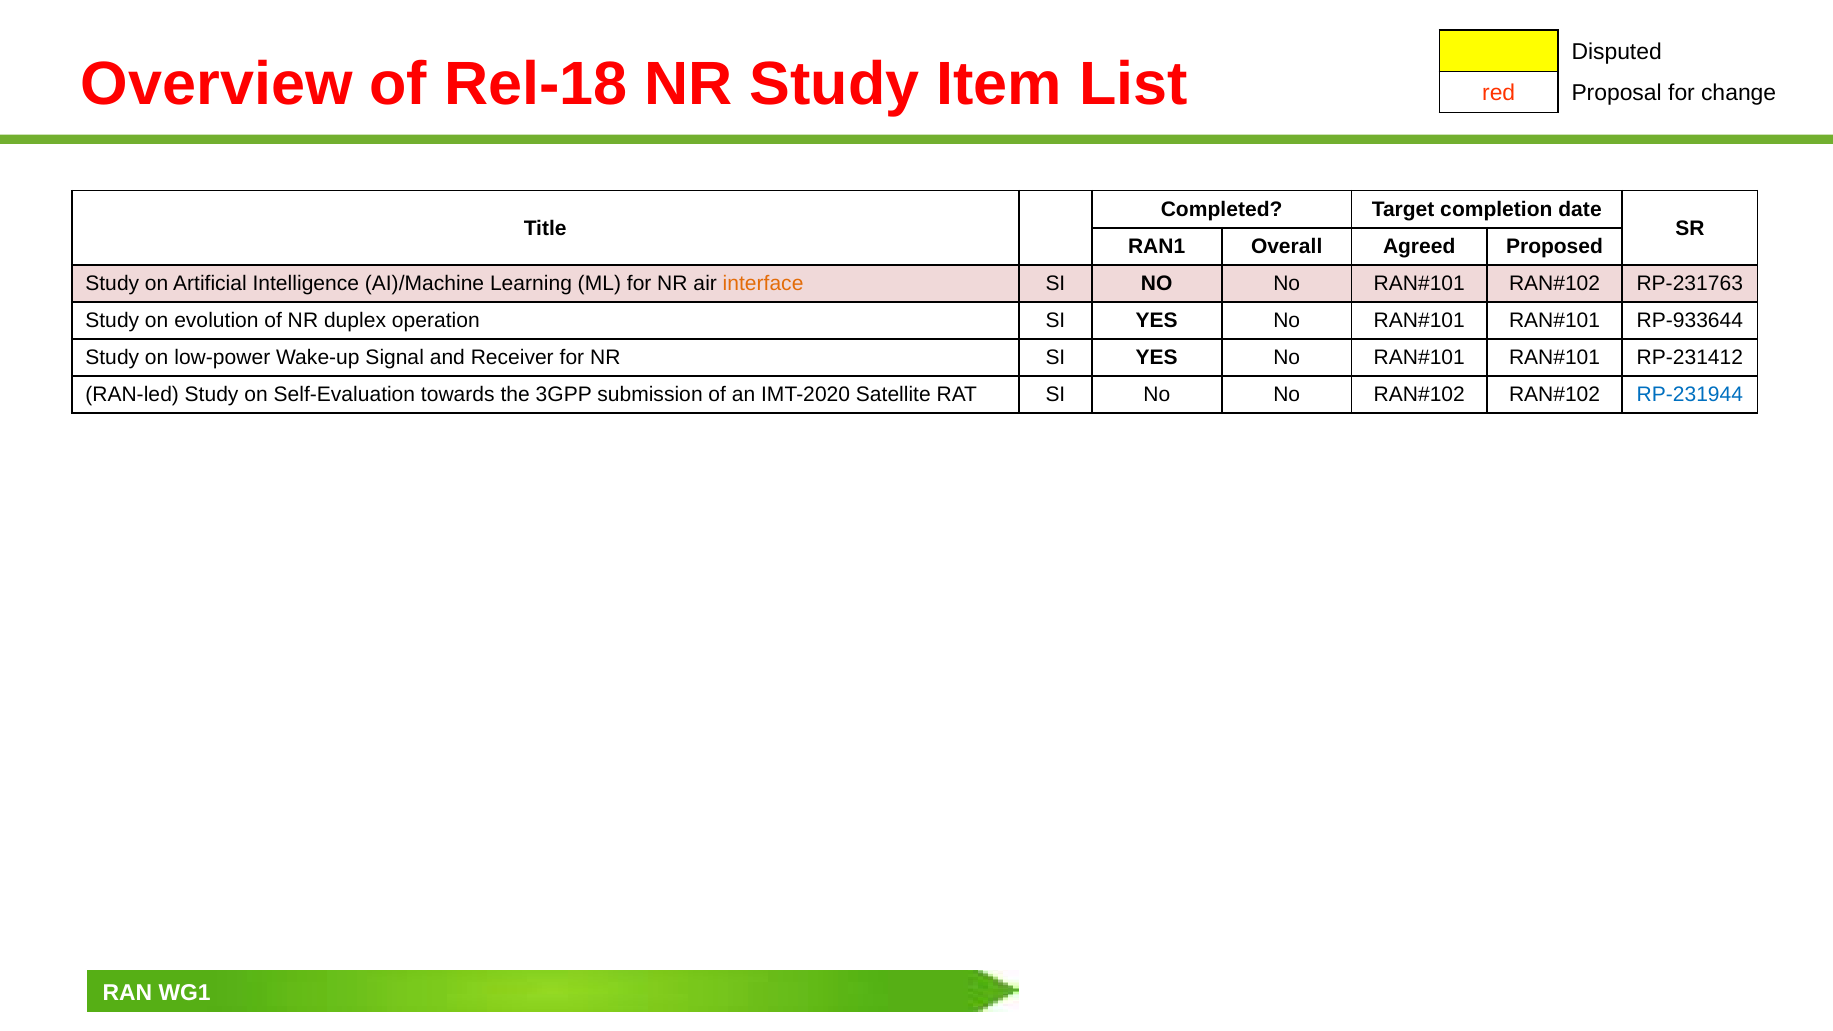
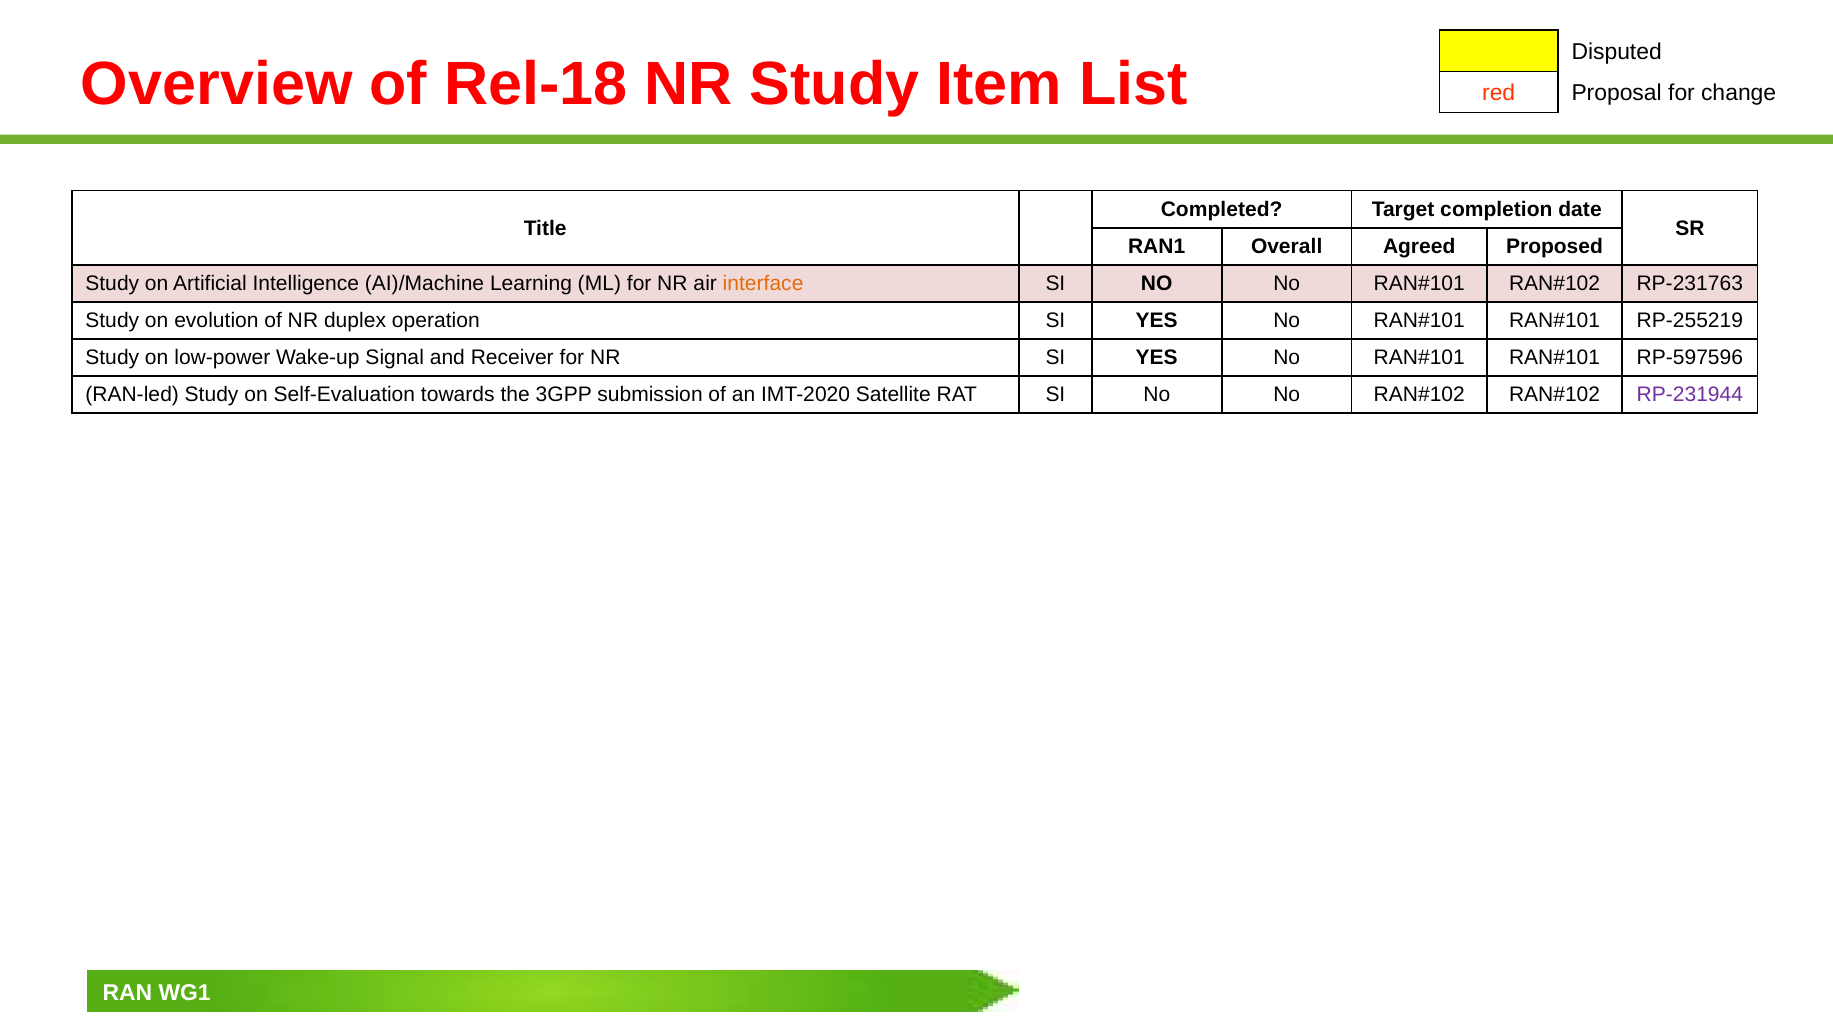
RP-933644: RP-933644 -> RP-255219 (1690, 321)
RP-231412: RP-231412 -> RP-597596 (1690, 358)
RP-231944 colour: blue -> purple (1690, 395)
